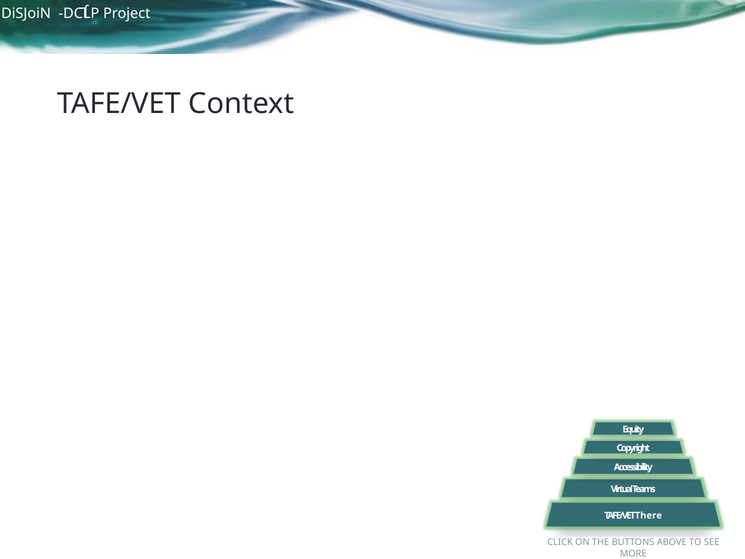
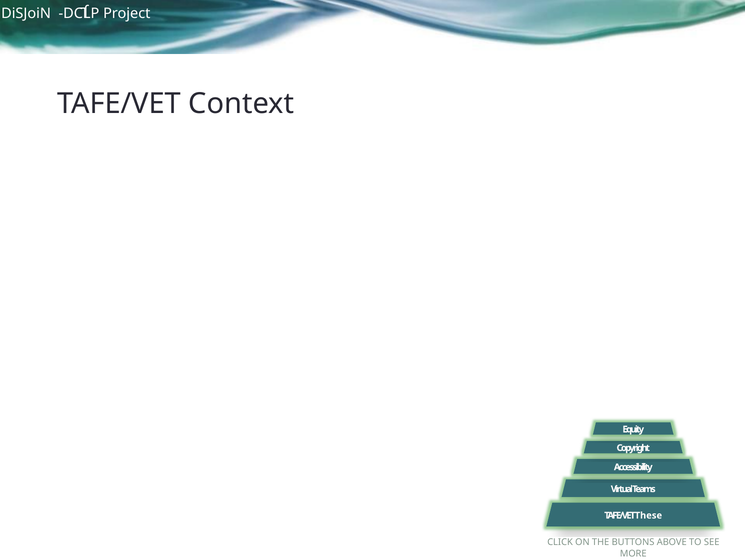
There: There -> These (648, 515)
